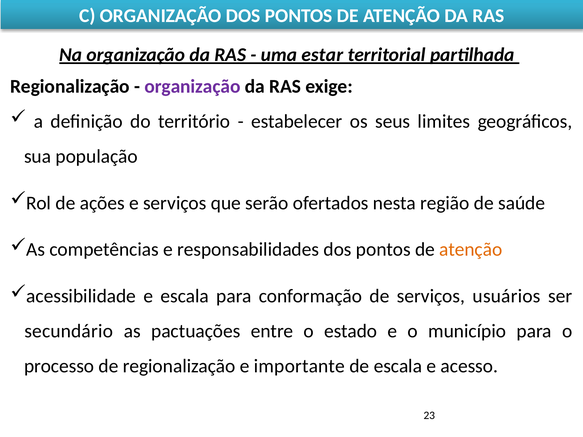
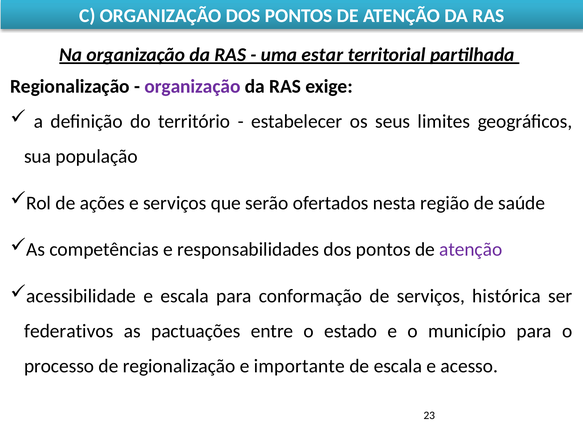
atenção colour: orange -> purple (471, 250)
usuários: usuários -> histórica (507, 296)
secundário: secundário -> federativos (69, 331)
